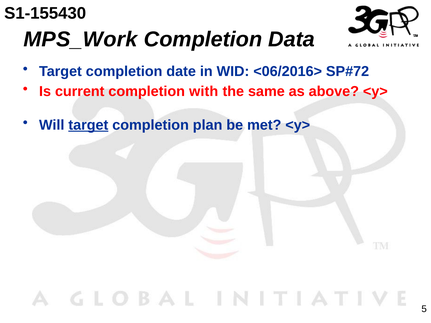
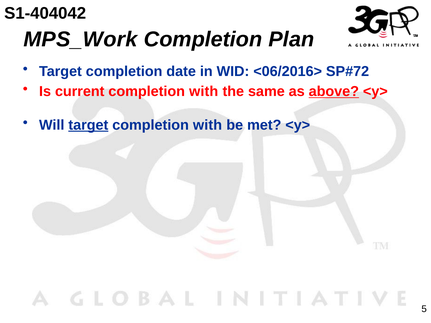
S1-155430: S1-155430 -> S1-404042 (45, 13)
Data: Data -> Plan (291, 39)
above underline: none -> present (334, 92)
plan: plan -> with (208, 125)
